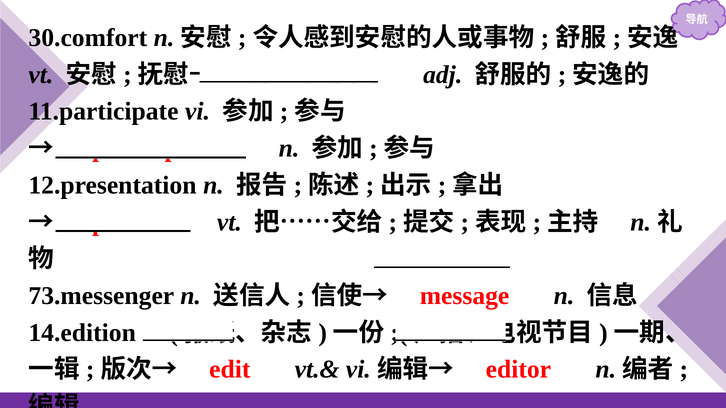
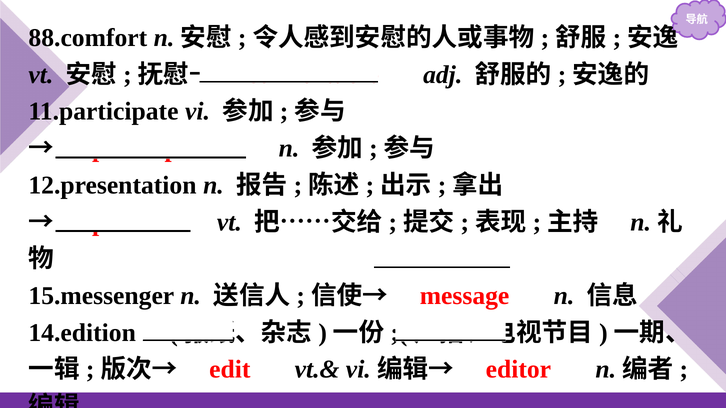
30.comfort: 30.comfort -> 88.comfort (88, 38)
73.messenger: 73.messenger -> 15.messenger (101, 296)
